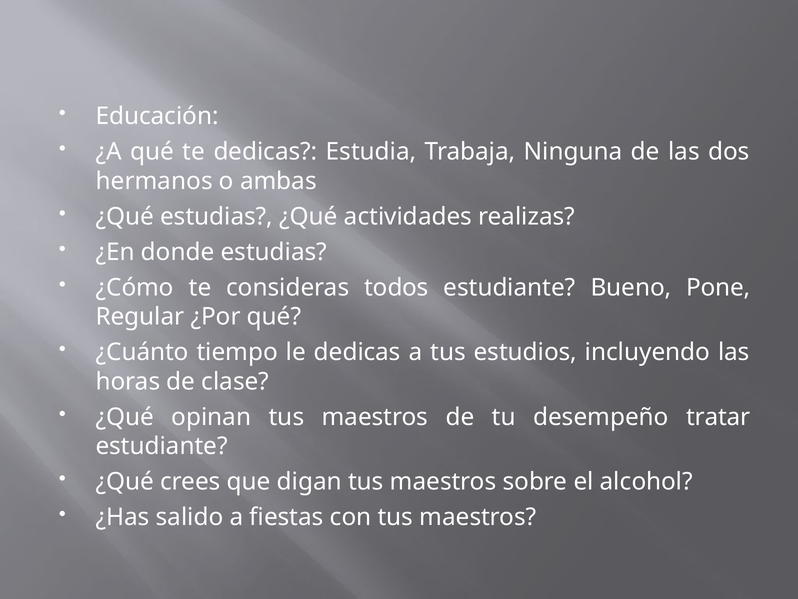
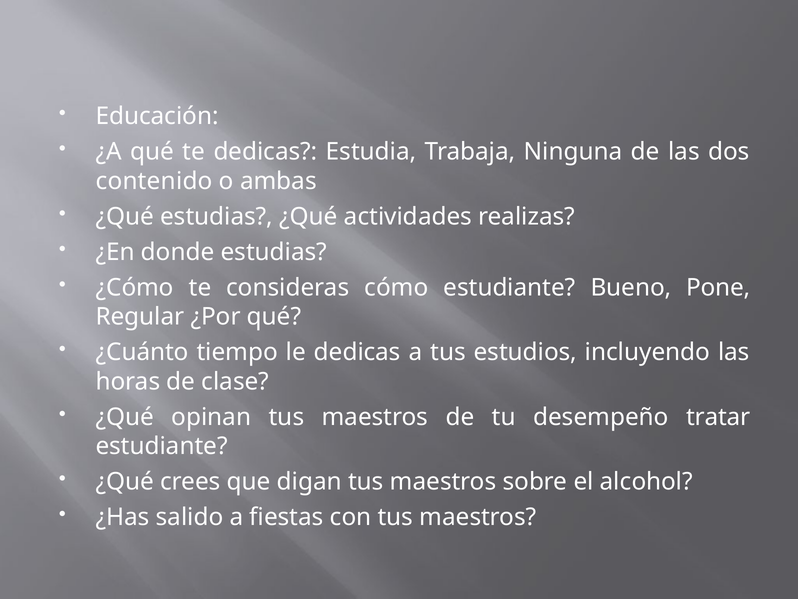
hermanos: hermanos -> contenido (154, 181)
todos: todos -> cómo (396, 287)
